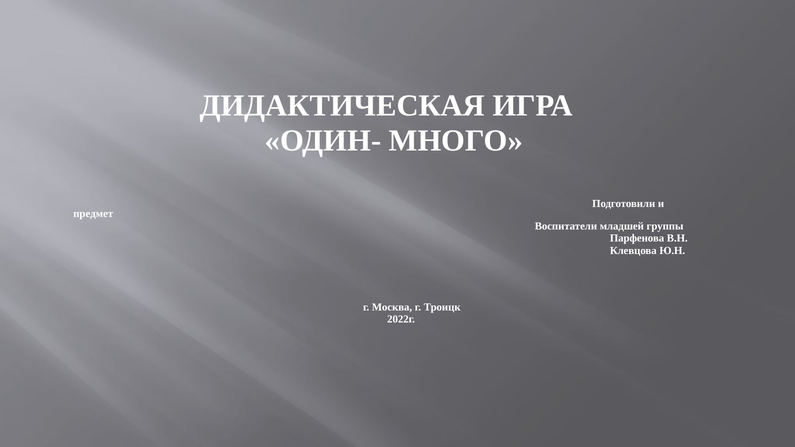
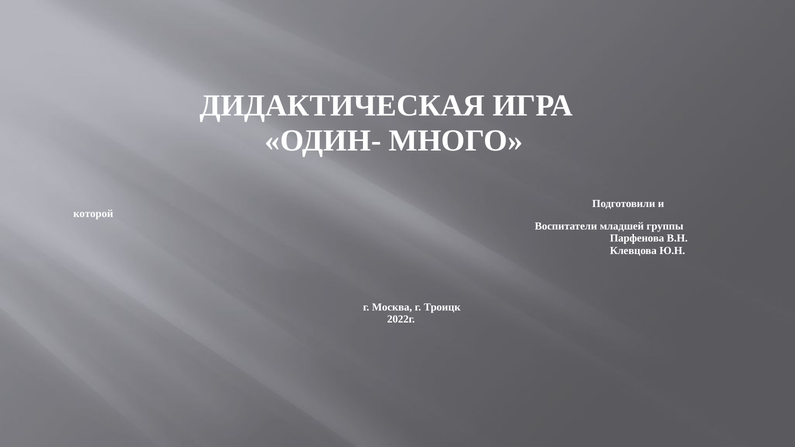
предмет: предмет -> которой (93, 214)
